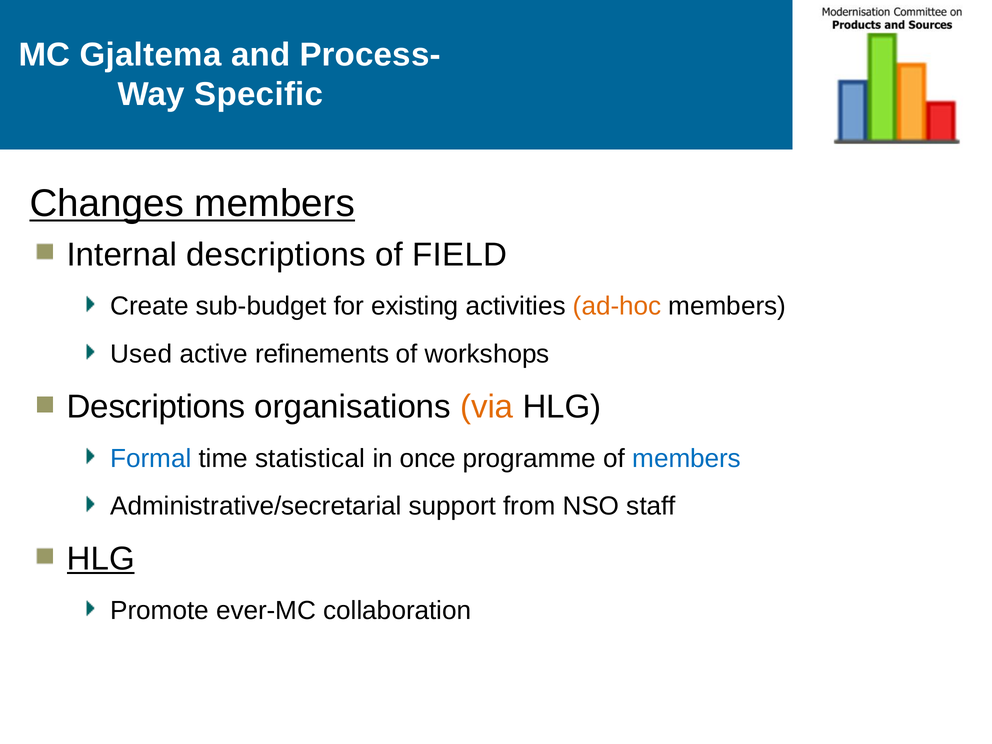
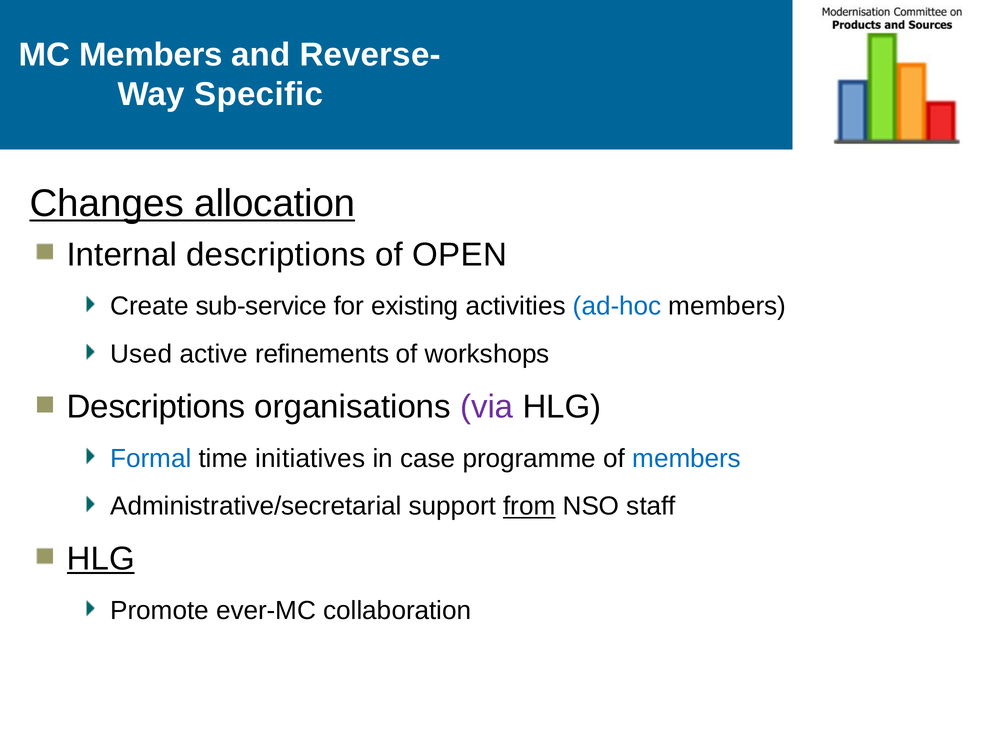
MC Gjaltema: Gjaltema -> Members (151, 55)
Process-: Process- -> Reverse- (370, 55)
Changes members: members -> allocation (275, 204)
FIELD: FIELD -> OPEN (460, 255)
sub-budget: sub-budget -> sub-service (261, 306)
ad-hoc colour: orange -> blue (617, 306)
via colour: orange -> purple (487, 407)
statistical: statistical -> initiatives (310, 458)
once: once -> case (428, 458)
from underline: none -> present (529, 506)
